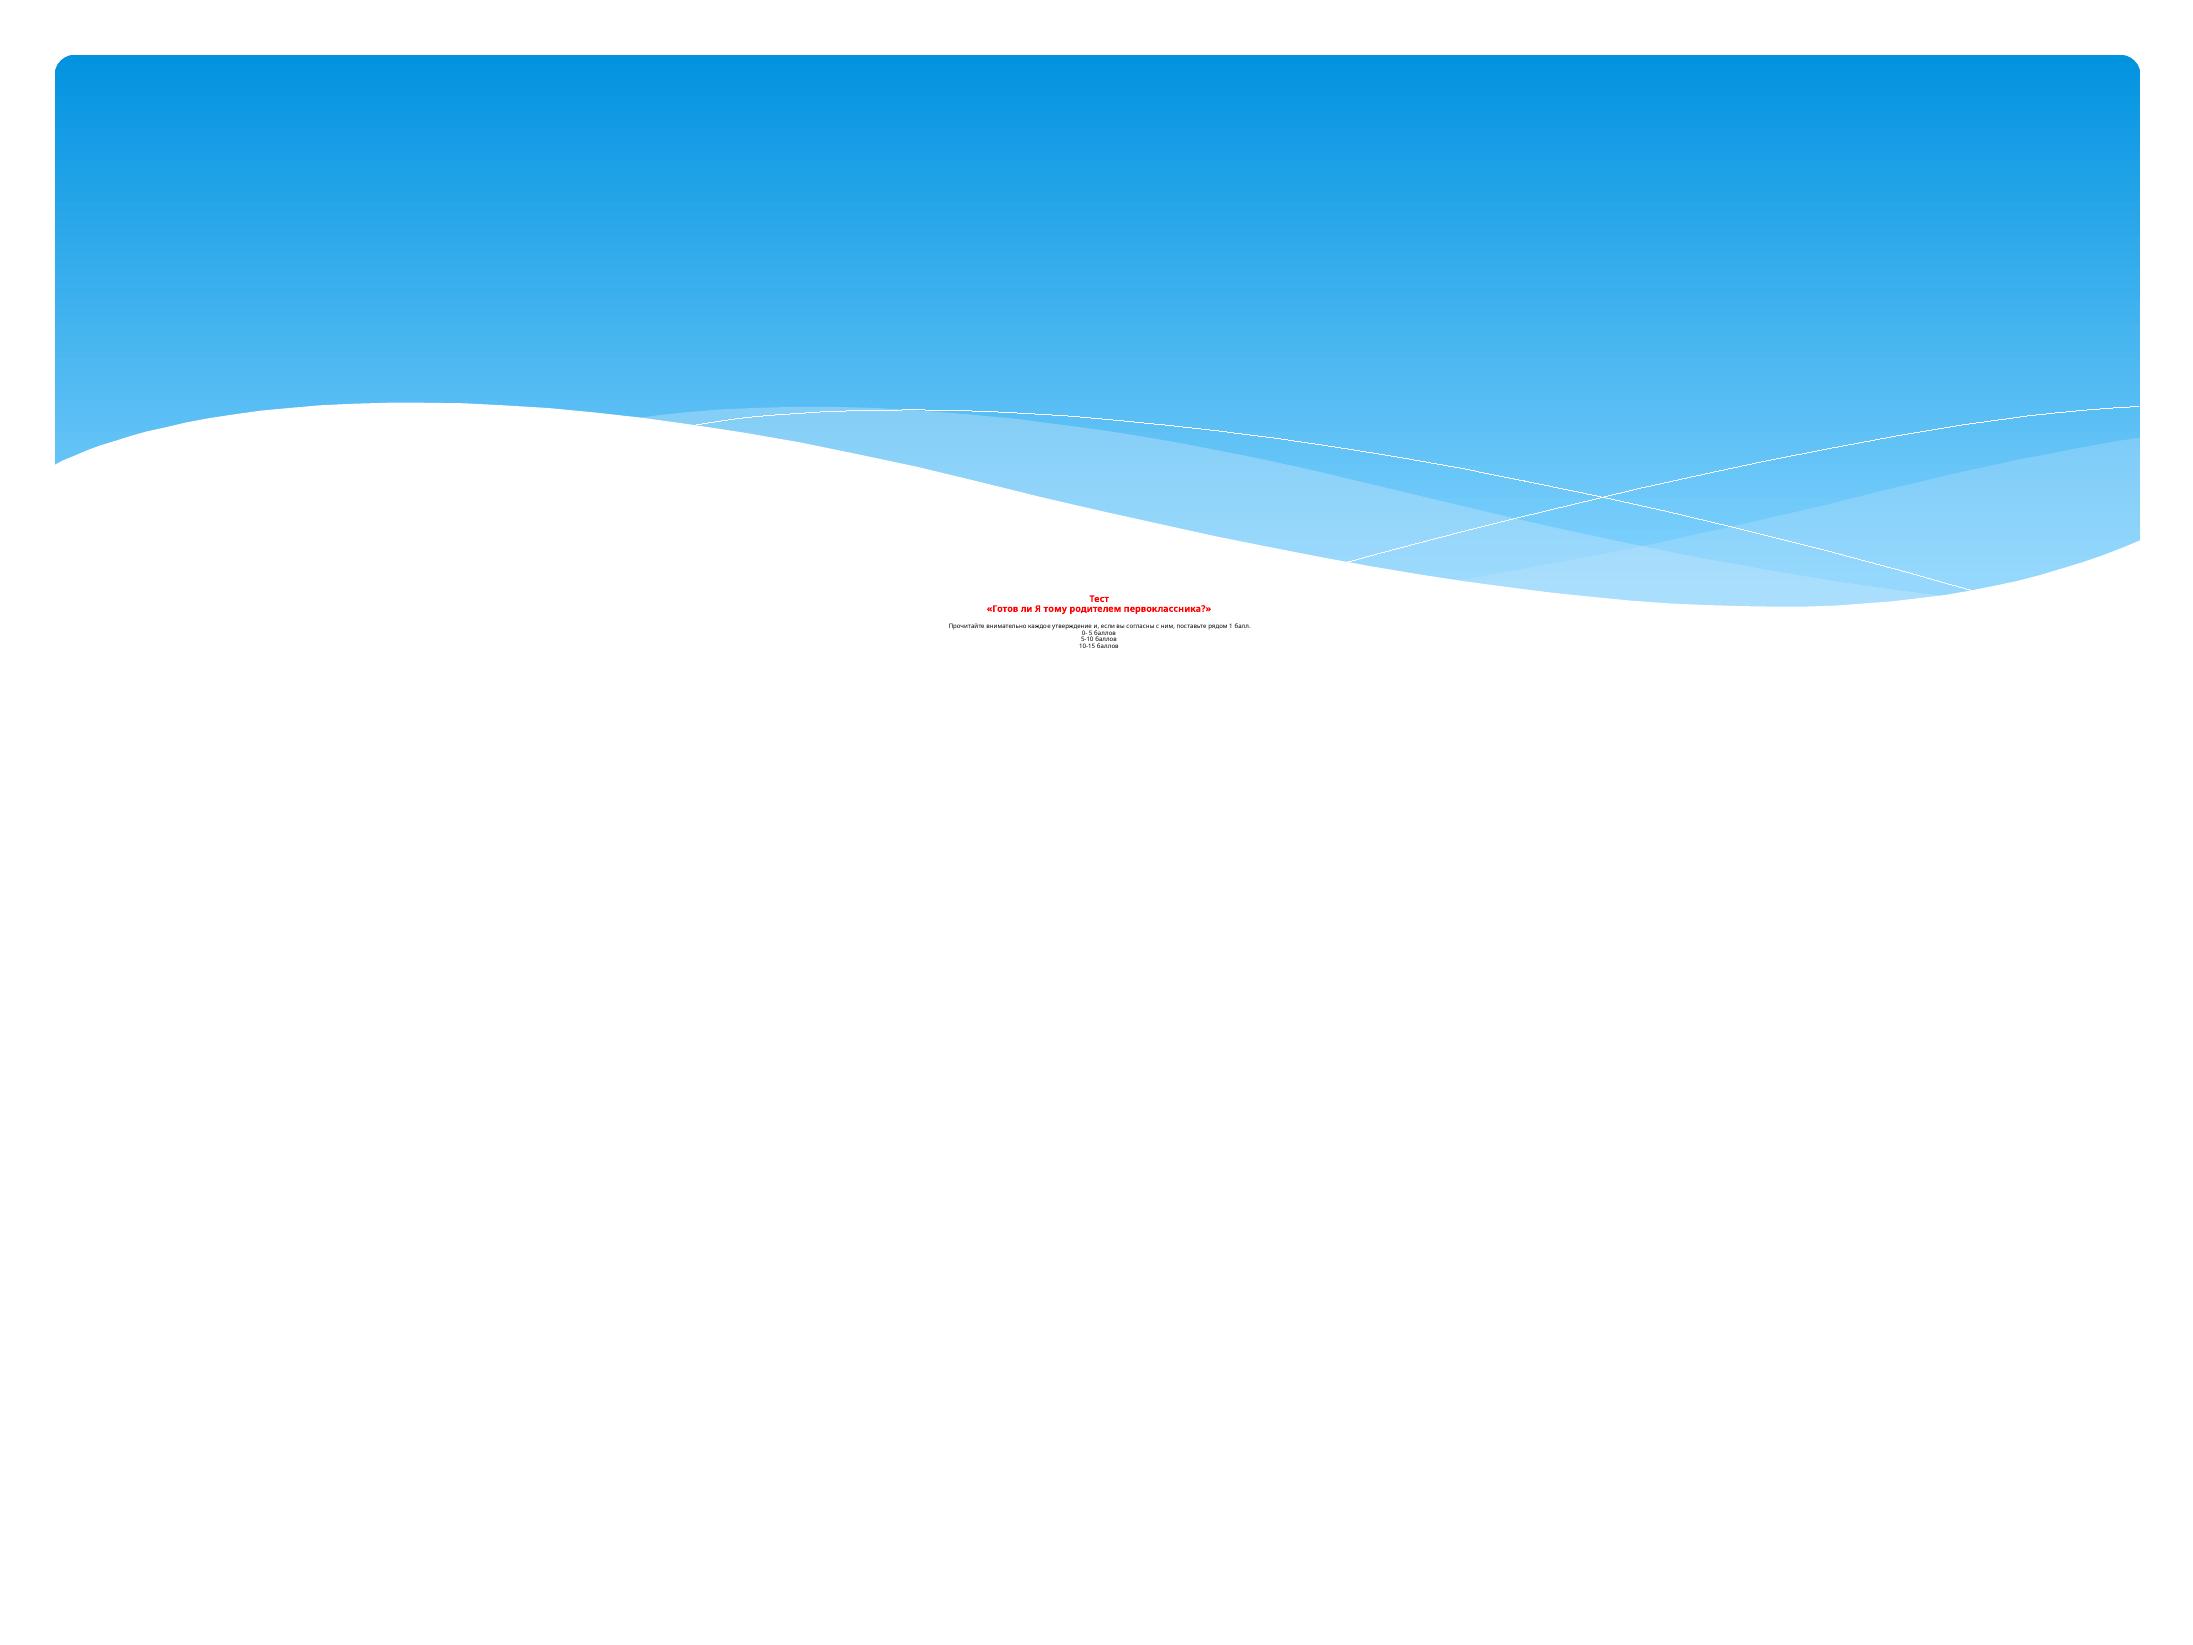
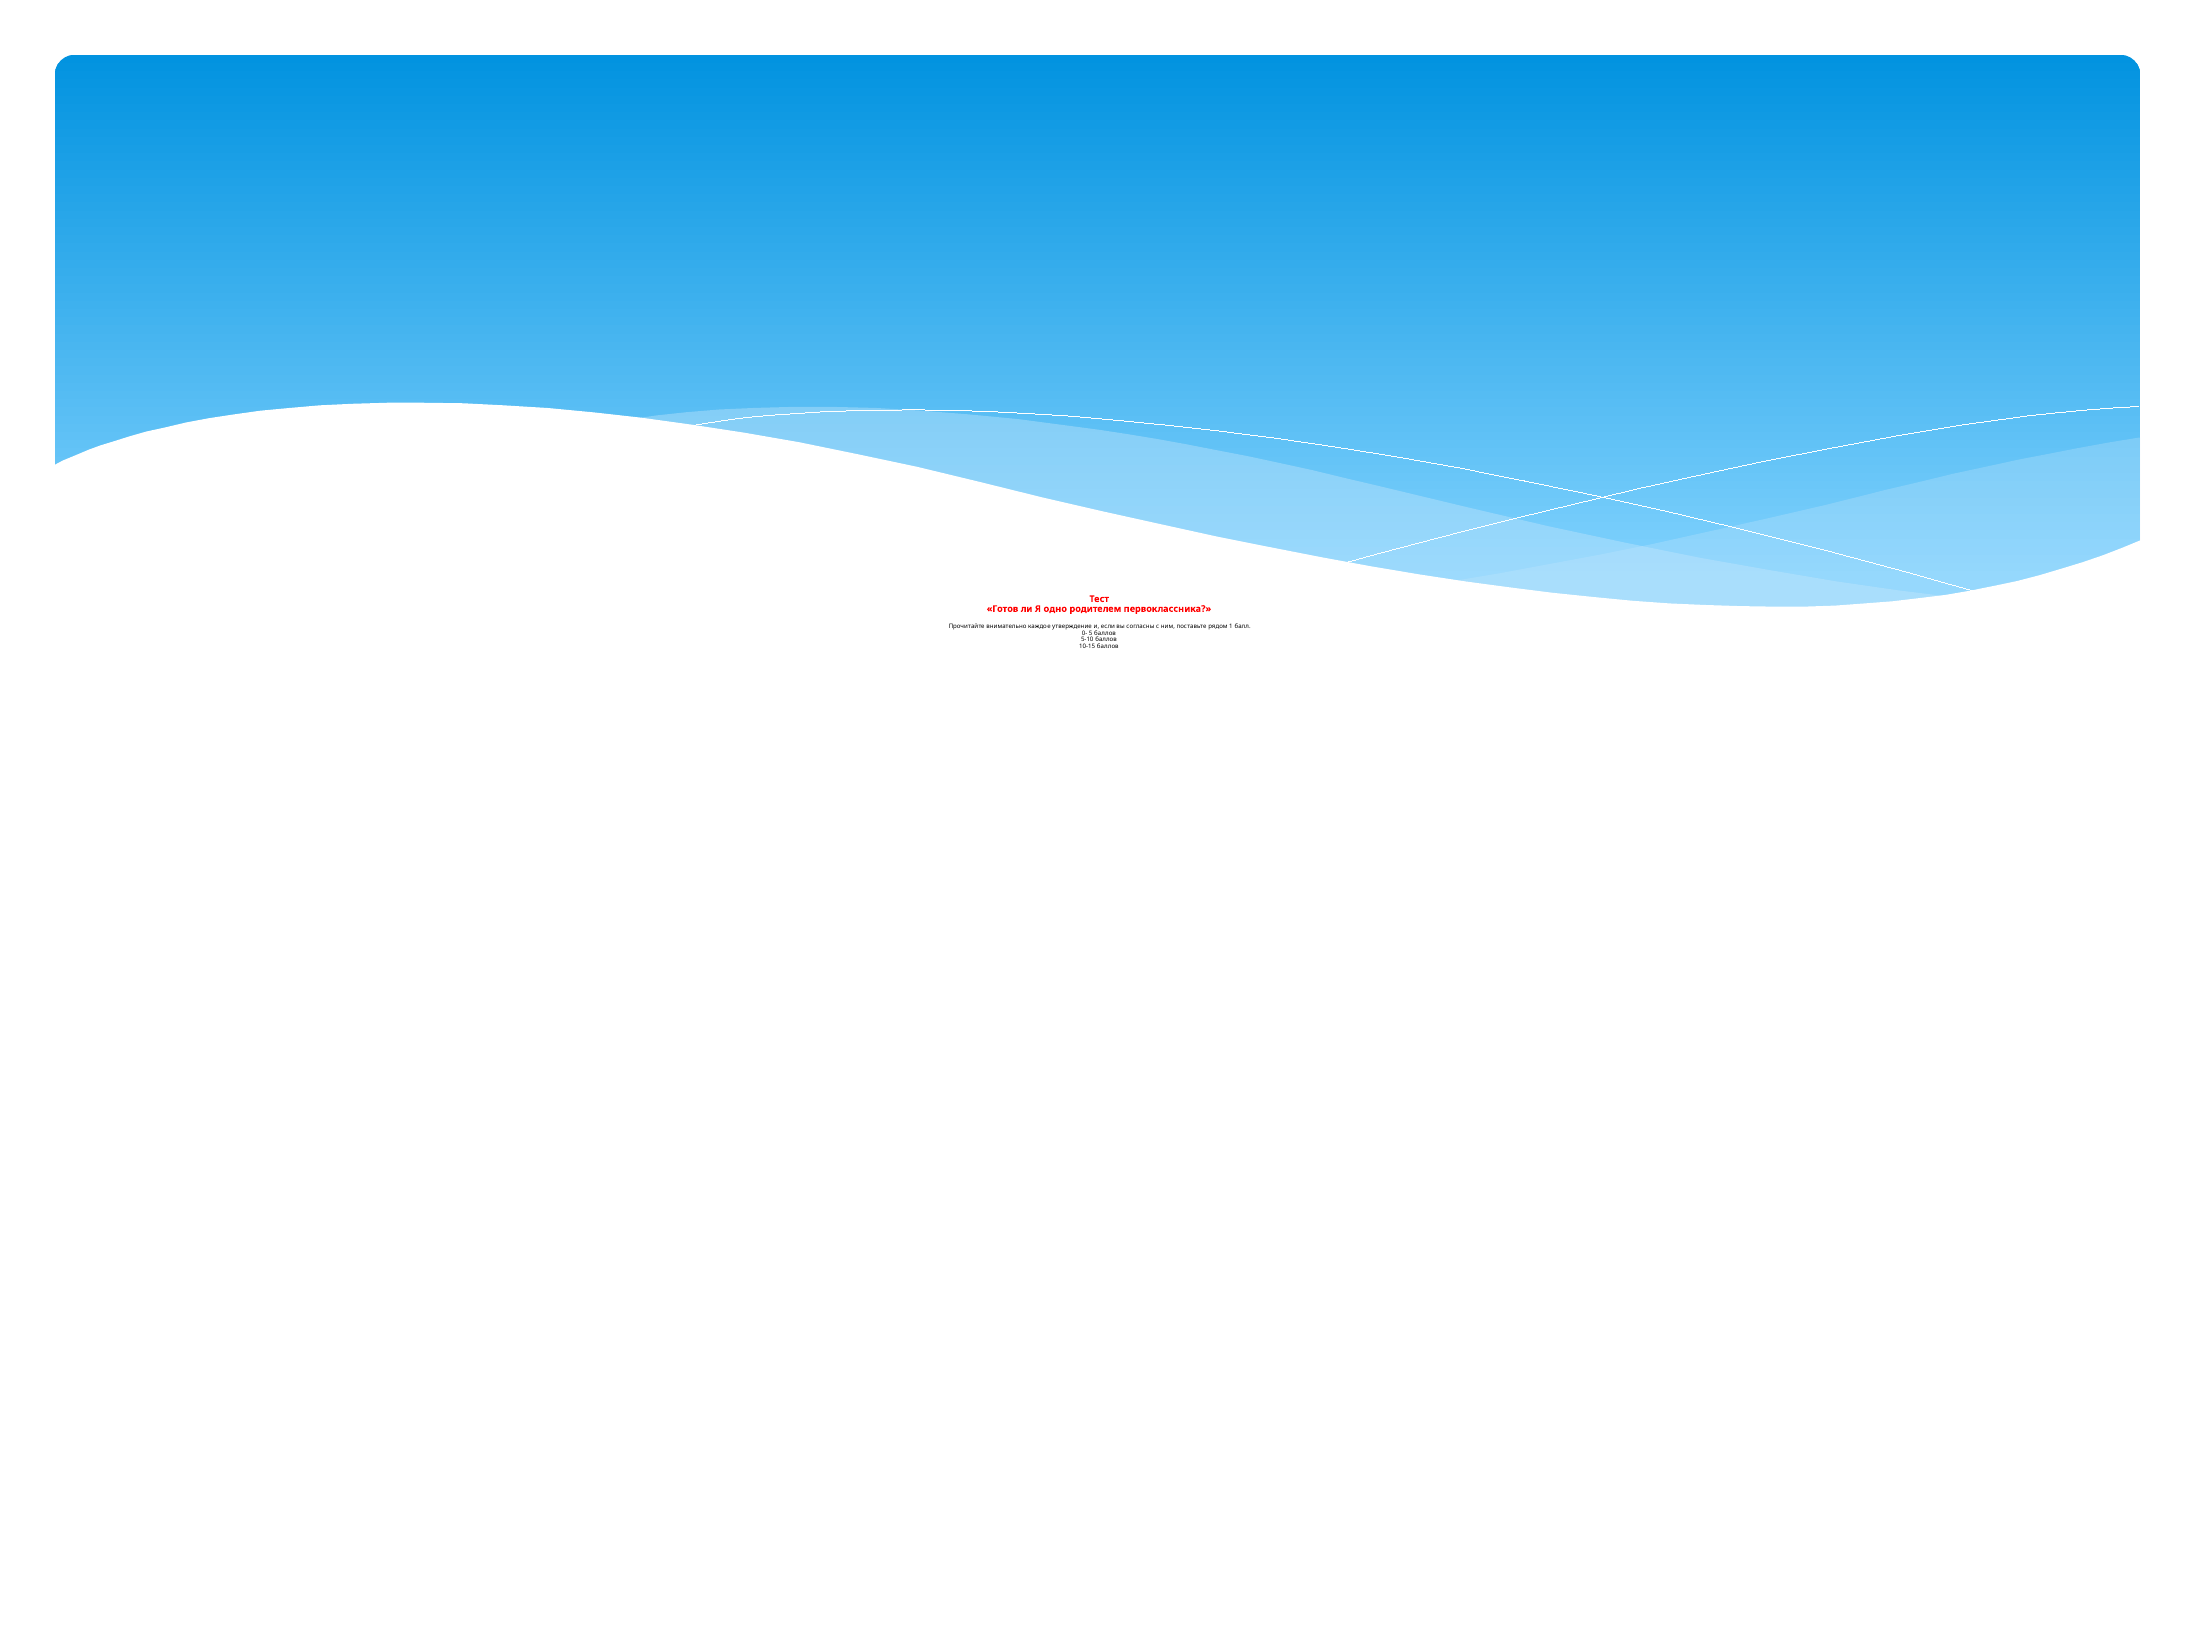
тому: тому -> одно (1055, 609)
